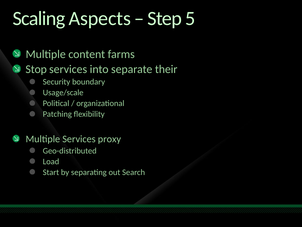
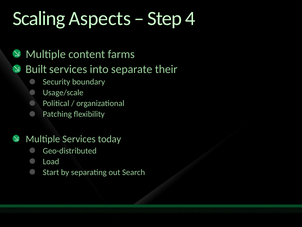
5: 5 -> 4 (190, 18)
Stop: Stop -> Built (36, 69)
proxy: proxy -> today (109, 139)
